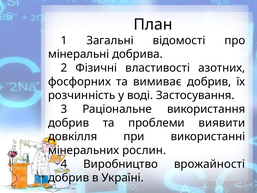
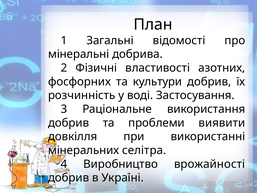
вимиває: вимиває -> культури (157, 82)
рослин: рослин -> селітра (144, 150)
